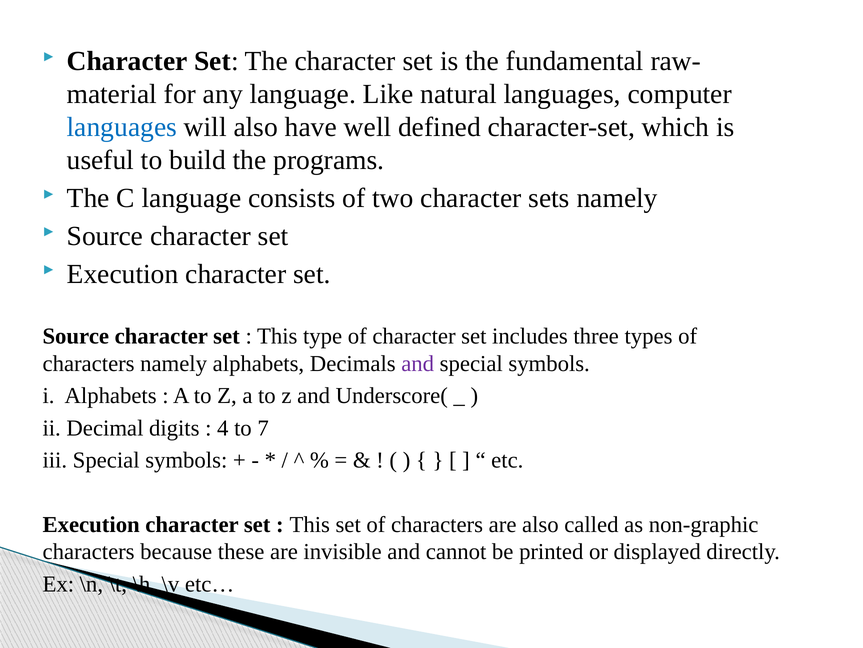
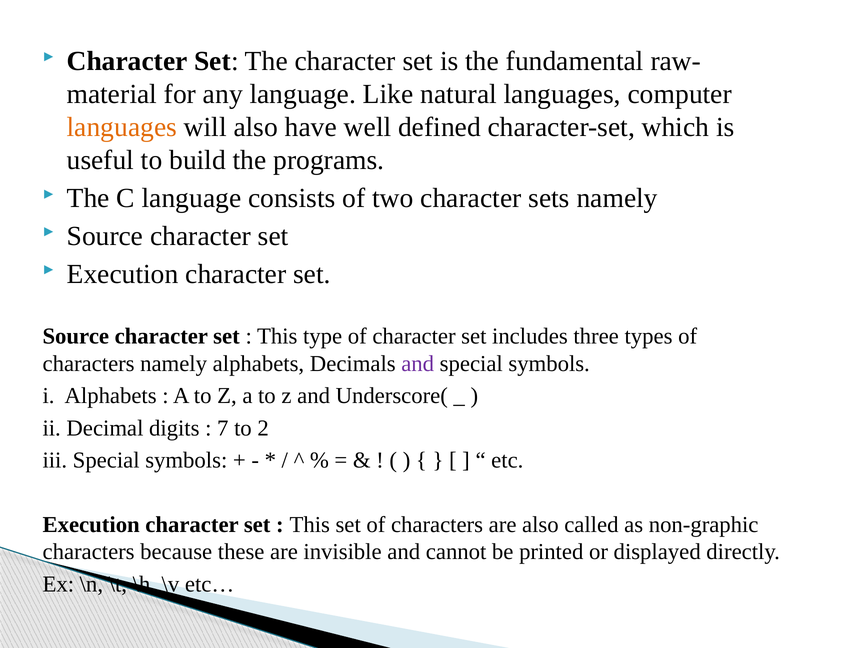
languages colour: blue -> orange (122, 127)
4: 4 -> 7 (223, 428)
7: 7 -> 2 (263, 428)
